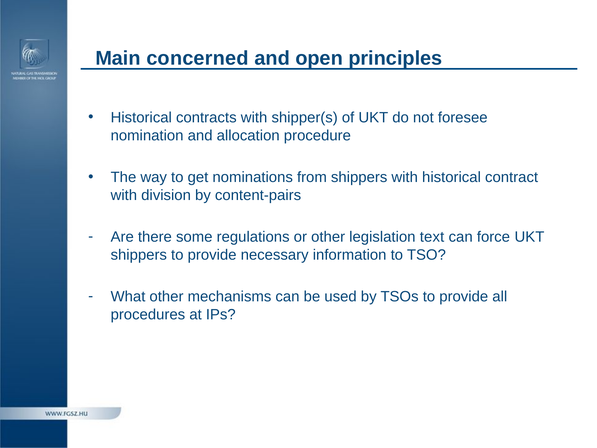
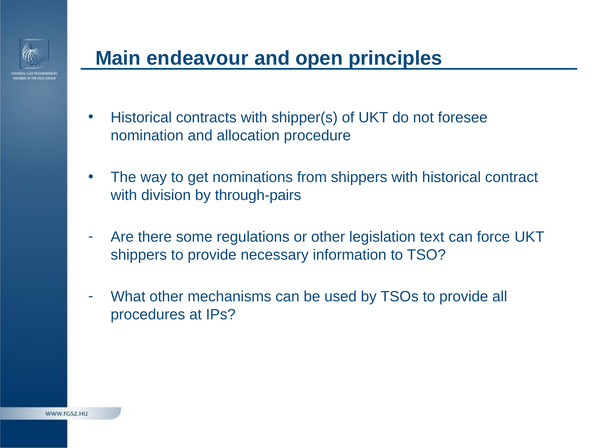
concerned: concerned -> endeavour (197, 58)
content-pairs: content-pairs -> through-pairs (258, 195)
